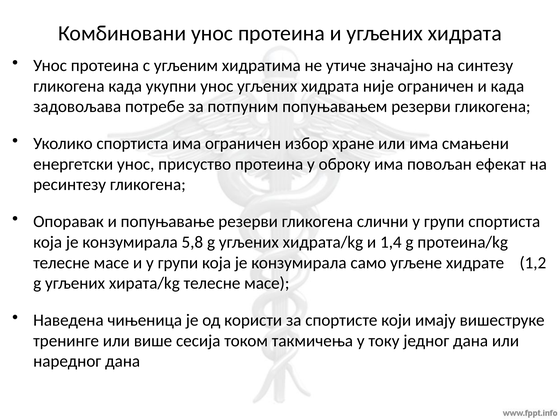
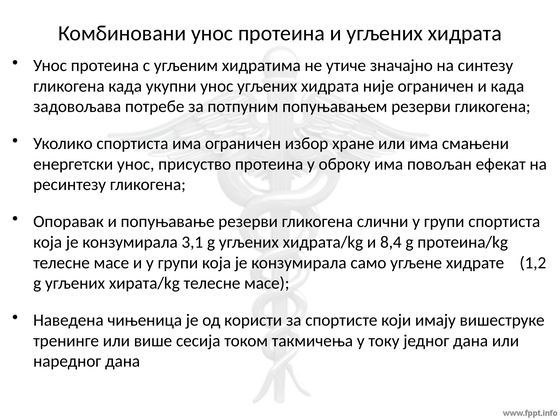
5,8: 5,8 -> 3,1 (192, 242)
1,4: 1,4 -> 8,4 (391, 242)
